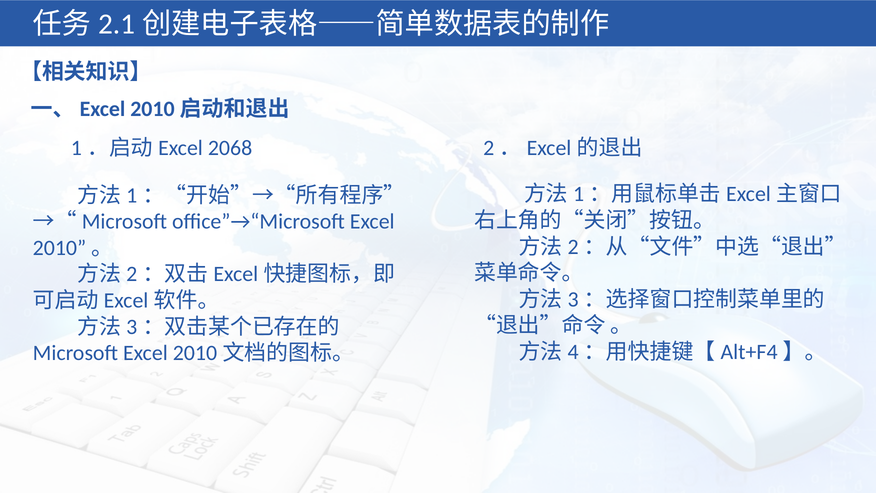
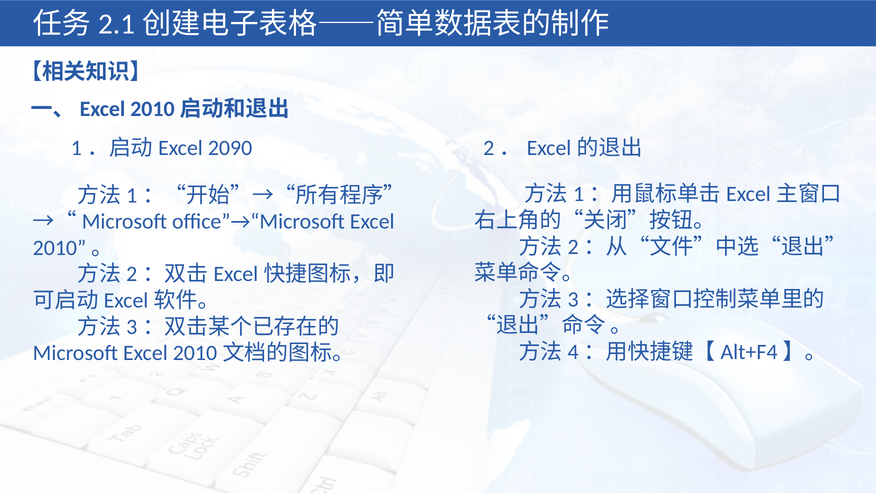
2068: 2068 -> 2090 (230, 148)
